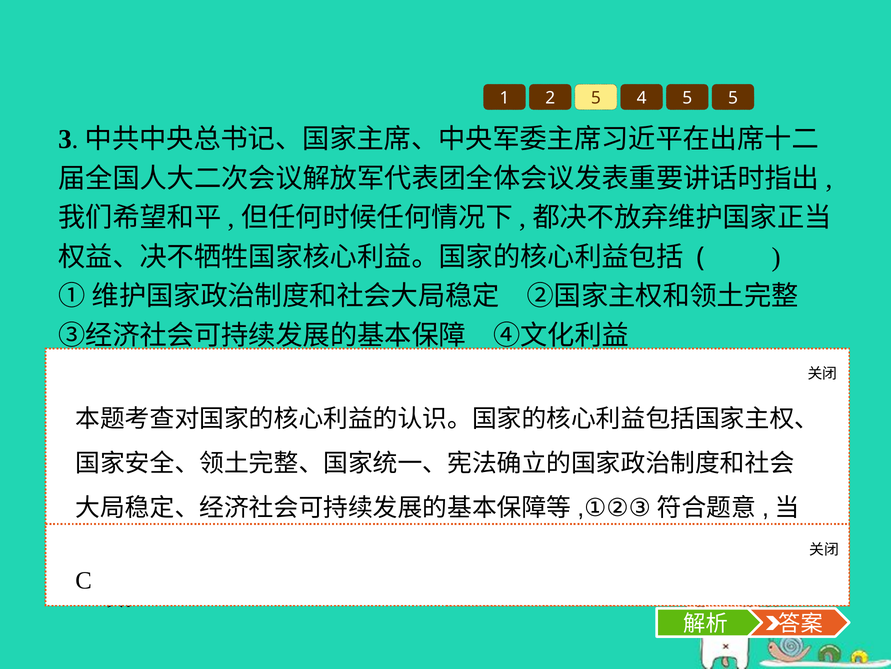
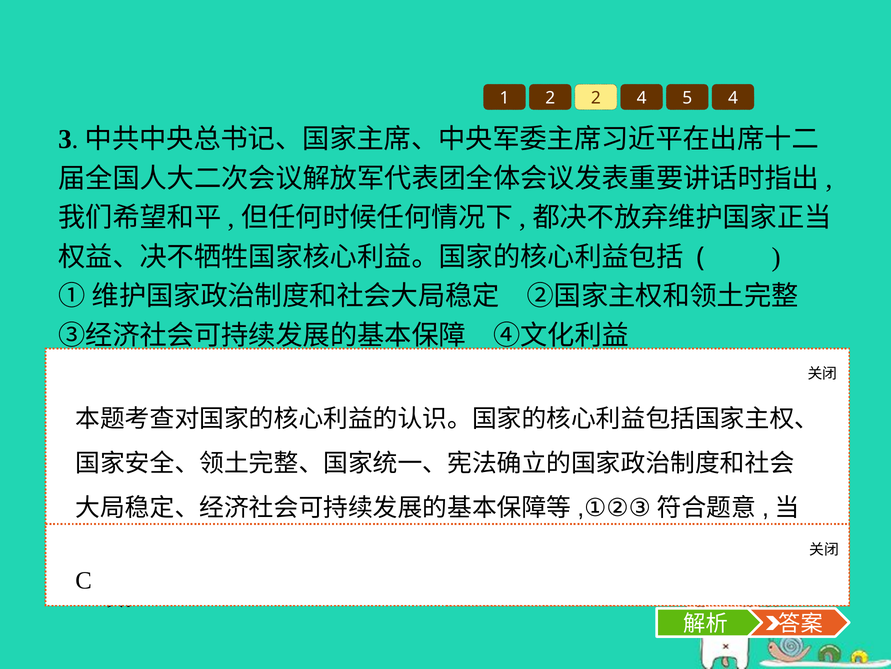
2 5: 5 -> 2 (596, 98)
5 5: 5 -> 4 (733, 98)
